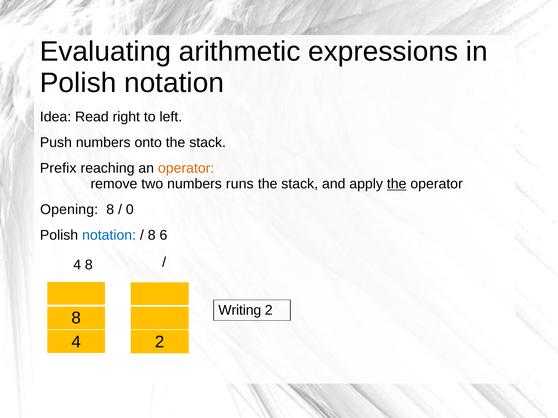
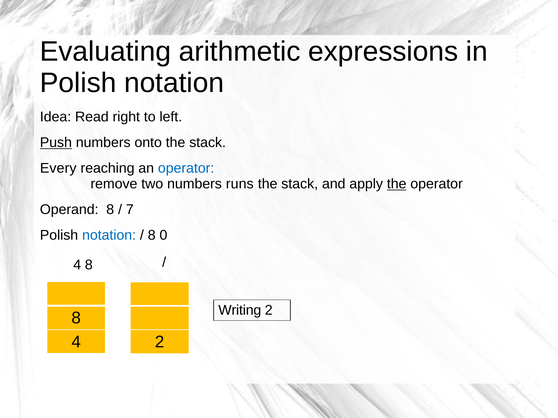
Push underline: none -> present (56, 143)
Prefix: Prefix -> Every (58, 168)
operator colour: orange -> blue (186, 168)
Opening: Opening -> Operand (69, 210)
0: 0 -> 7 (130, 210)
6: 6 -> 0 (163, 236)
